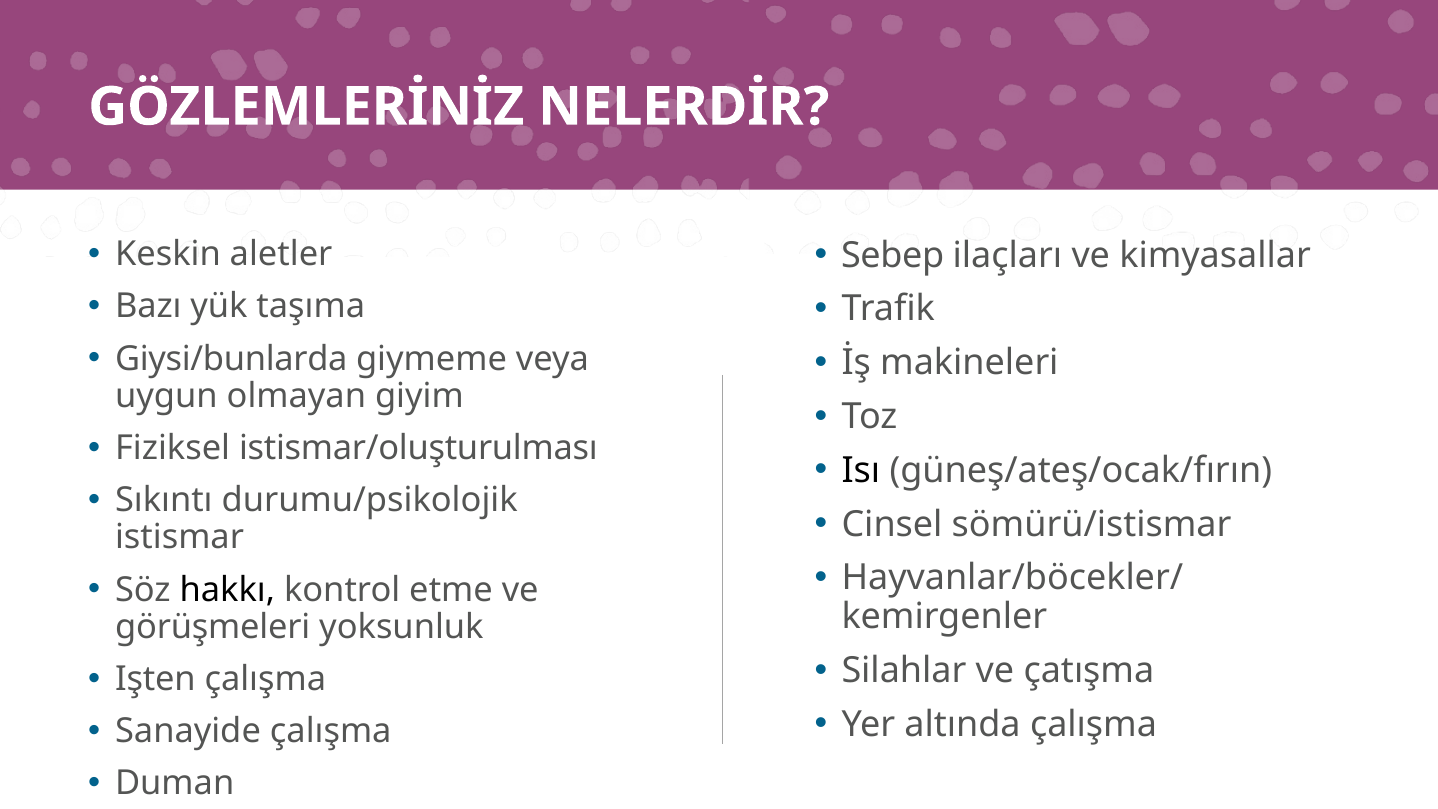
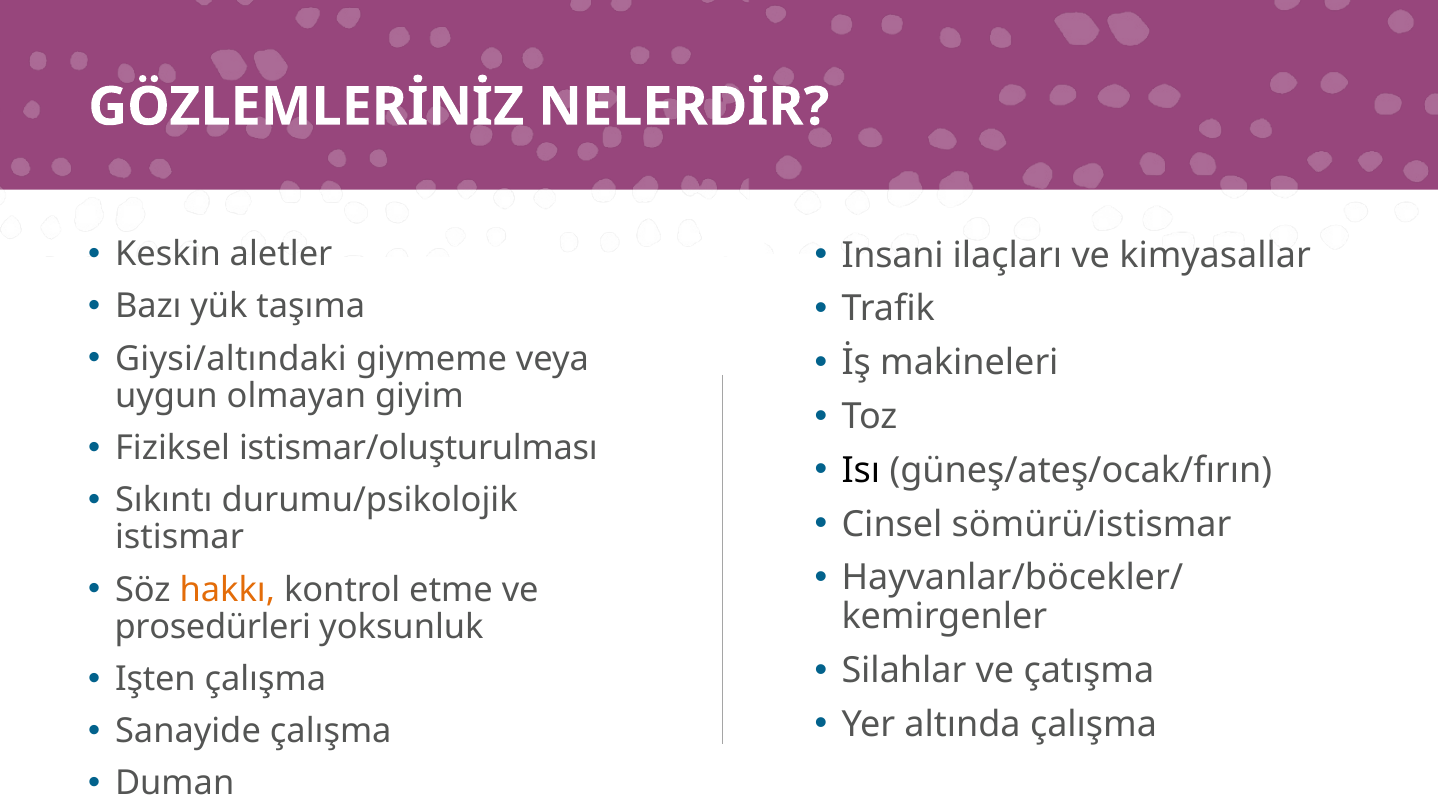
Sebep: Sebep -> Insani (893, 255)
Giysi/bunlarda: Giysi/bunlarda -> Giysi/altındaki (231, 359)
hakkı colour: black -> orange (227, 590)
görüşmeleri: görüşmeleri -> prosedürleri (213, 627)
